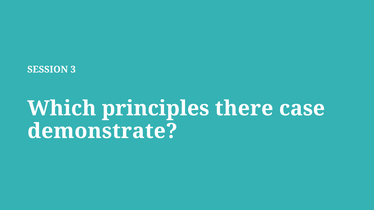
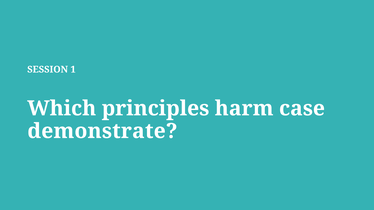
3: 3 -> 1 (73, 70)
there: there -> harm (244, 109)
